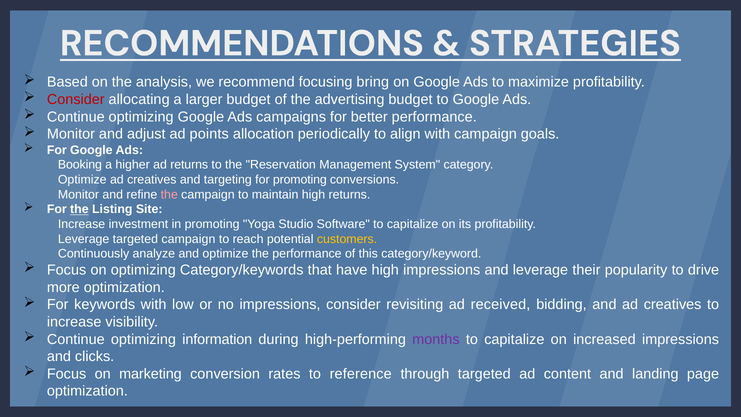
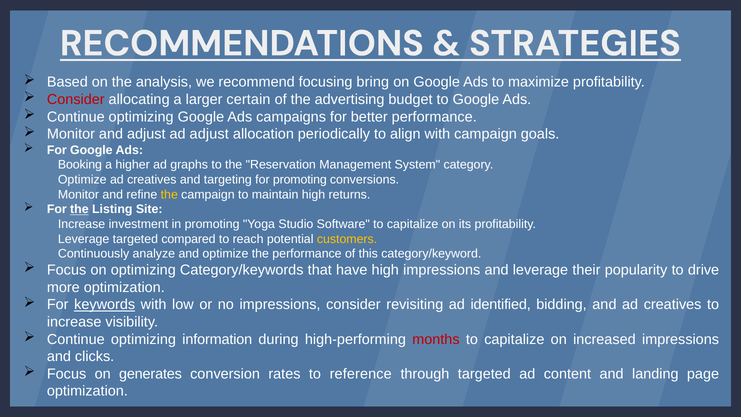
larger budget: budget -> certain (248, 99)
ad points: points -> adjust (209, 134)
ad returns: returns -> graphs (189, 165)
the colour: pink -> yellow (169, 194)
targeted campaign: campaign -> compared (188, 239)
keywords underline: none -> present (105, 305)
received: received -> identified (501, 305)
months colour: purple -> red (436, 339)
marketing: marketing -> generates (150, 374)
